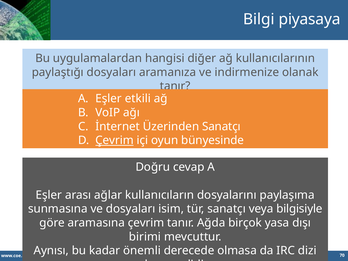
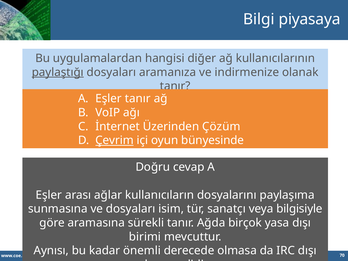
paylaştığı underline: none -> present (58, 72)
Eşler etkili: etkili -> tanır (138, 99)
Üzerinden Sanatçı: Sanatçı -> Çözüm (221, 126)
aramasına çevrim: çevrim -> sürekli (146, 223)
IRC dizi: dizi -> dışı (307, 251)
